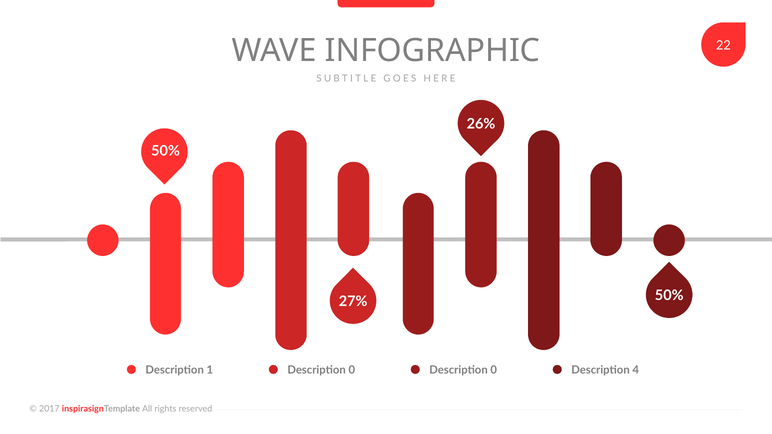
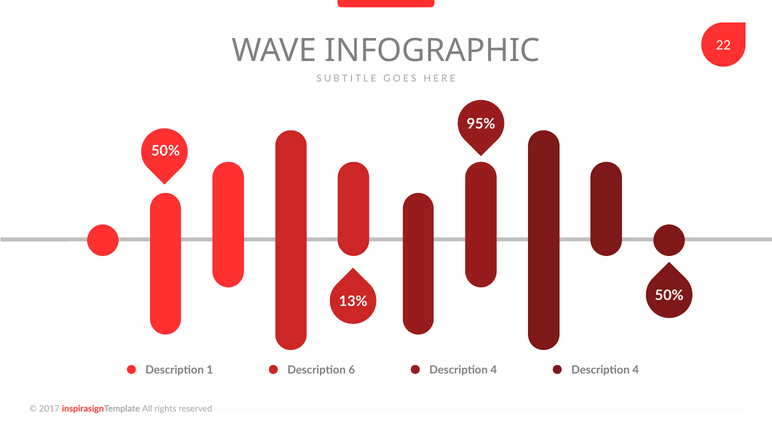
26%: 26% -> 95% (481, 124)
27%: 27% -> 13% (353, 302)
1 Description 0: 0 -> 6 (352, 370)
0: 0 -> 4 (494, 370)
